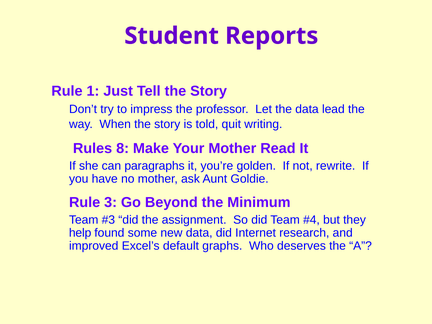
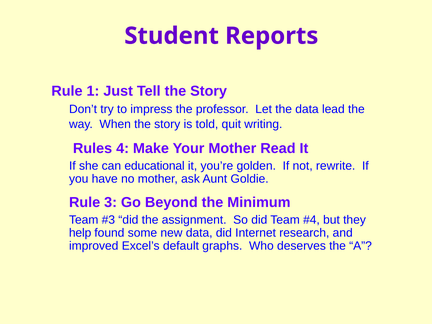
8: 8 -> 4 (123, 148)
paragraphs: paragraphs -> educational (155, 166)
